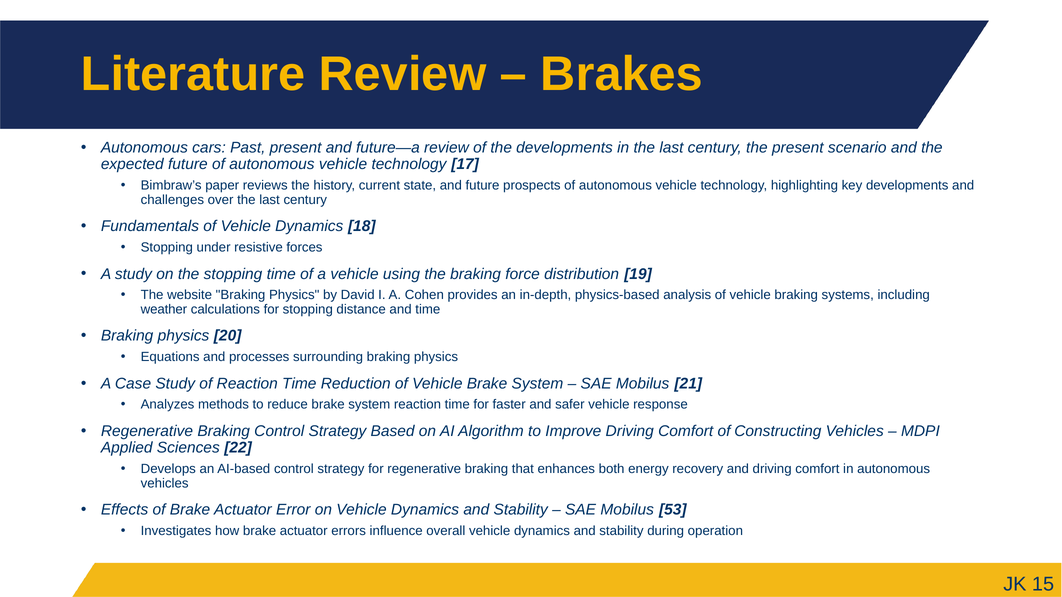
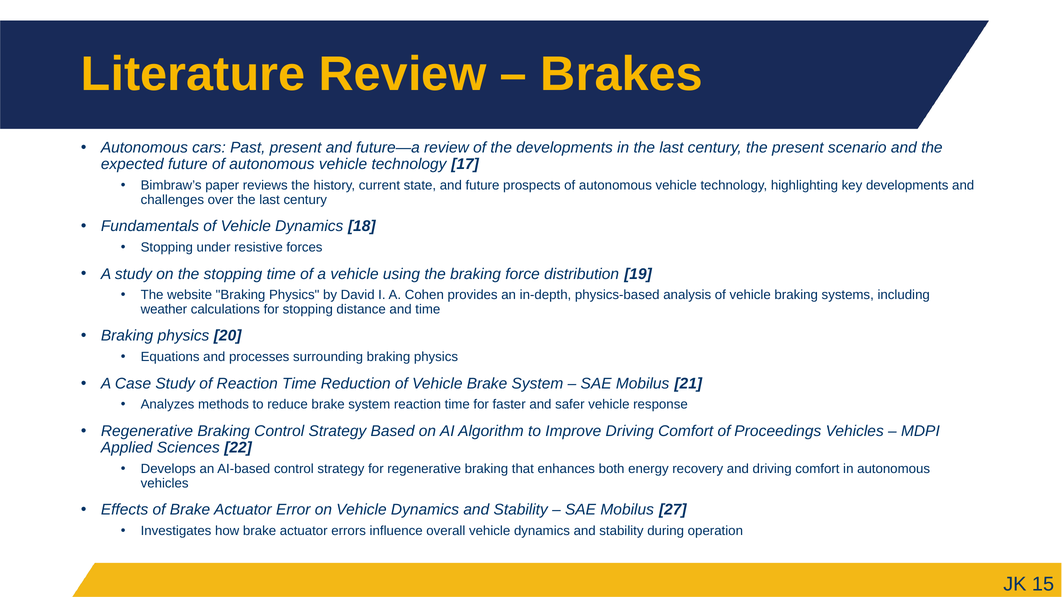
Constructing: Constructing -> Proceedings (778, 431)
53: 53 -> 27 (673, 510)
